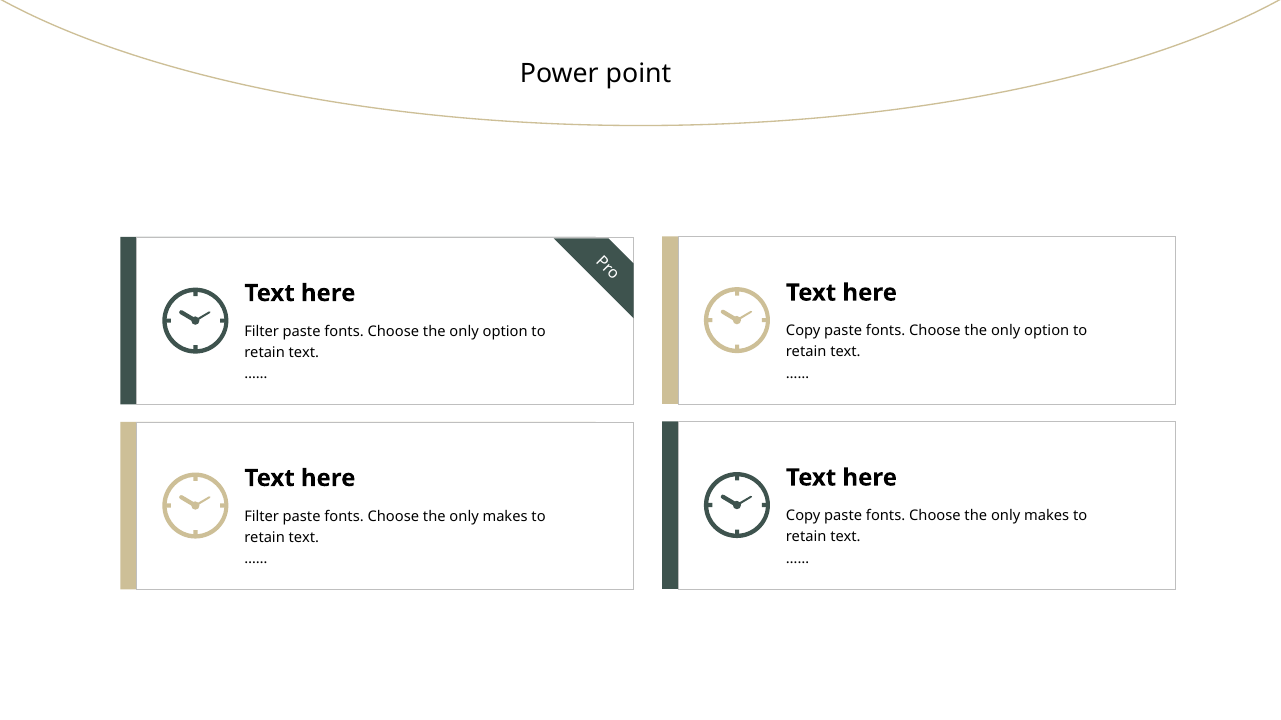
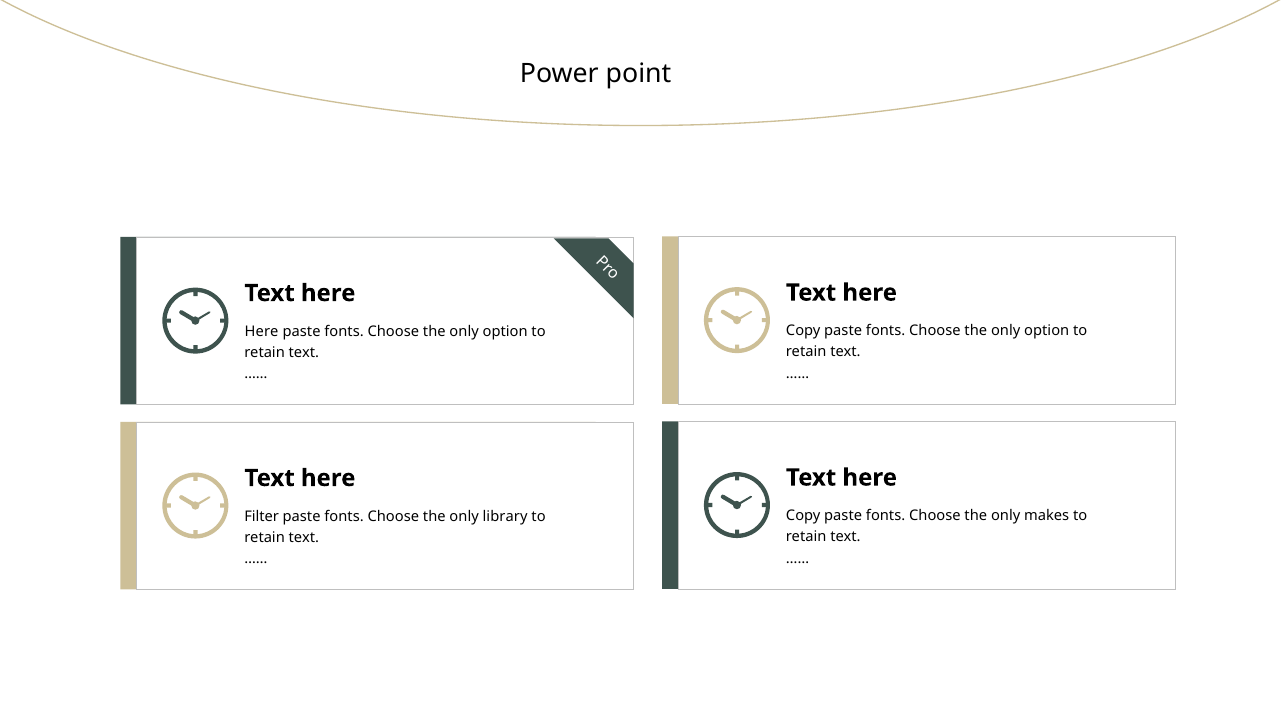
Filter: Filter -> Here (262, 332)
makes: makes -> library (505, 517)
